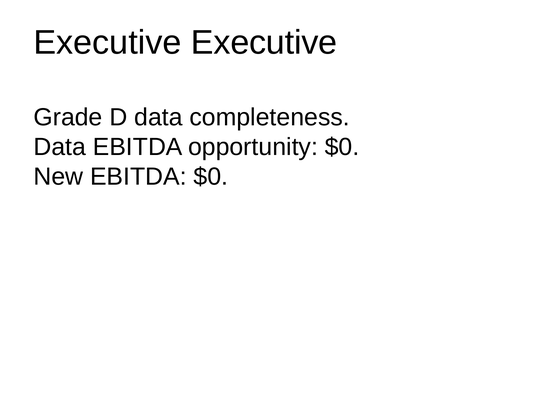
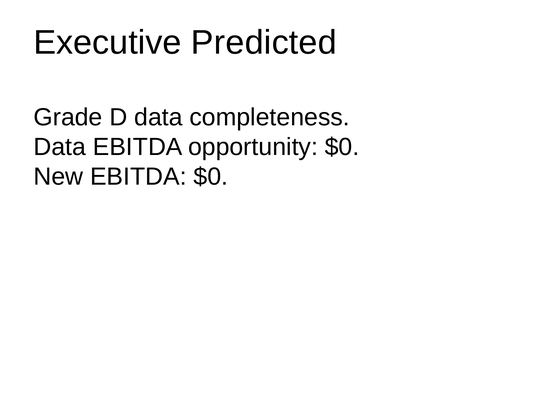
Executive Executive: Executive -> Predicted (264, 42)
